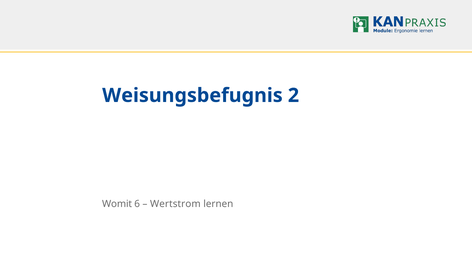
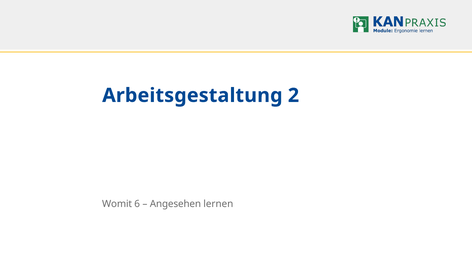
Weisungsbefugnis: Weisungsbefugnis -> Arbeitsgestaltung (192, 95)
Wertstrom: Wertstrom -> Angesehen (175, 203)
